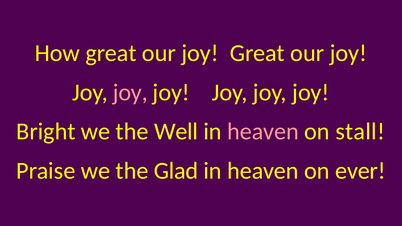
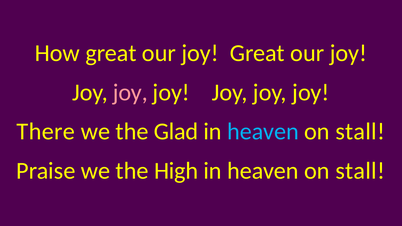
Bright: Bright -> There (46, 132)
Well: Well -> Glad (176, 132)
heaven colour: pink -> light blue (263, 132)
Glad: Glad -> High (176, 171)
ever: ever -> stall (360, 171)
